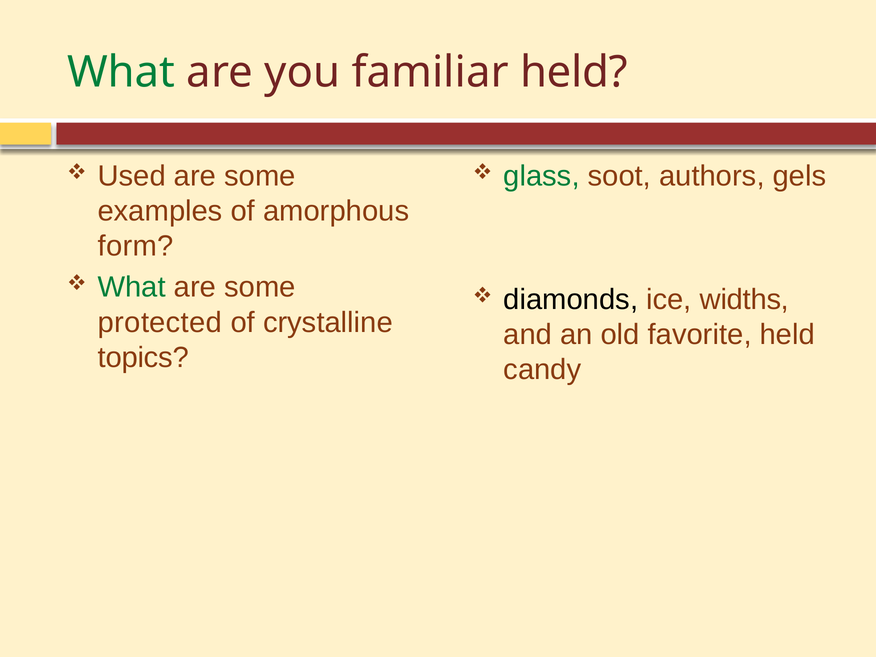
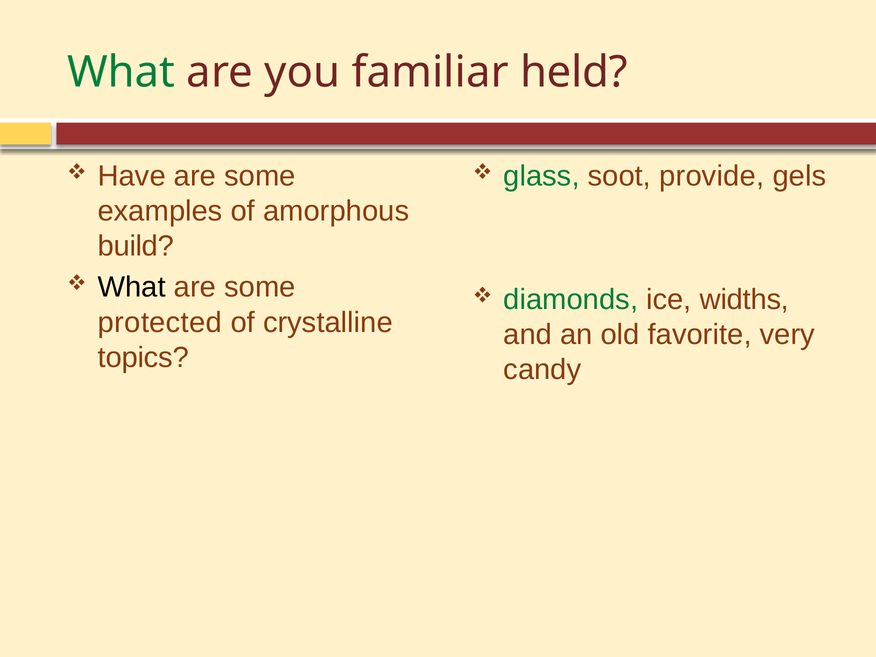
Used: Used -> Have (132, 176)
authors: authors -> provide (712, 176)
form: form -> build (136, 246)
What colour: green -> black (132, 287)
diamonds colour: black -> green (571, 299)
favorite held: held -> very (787, 335)
